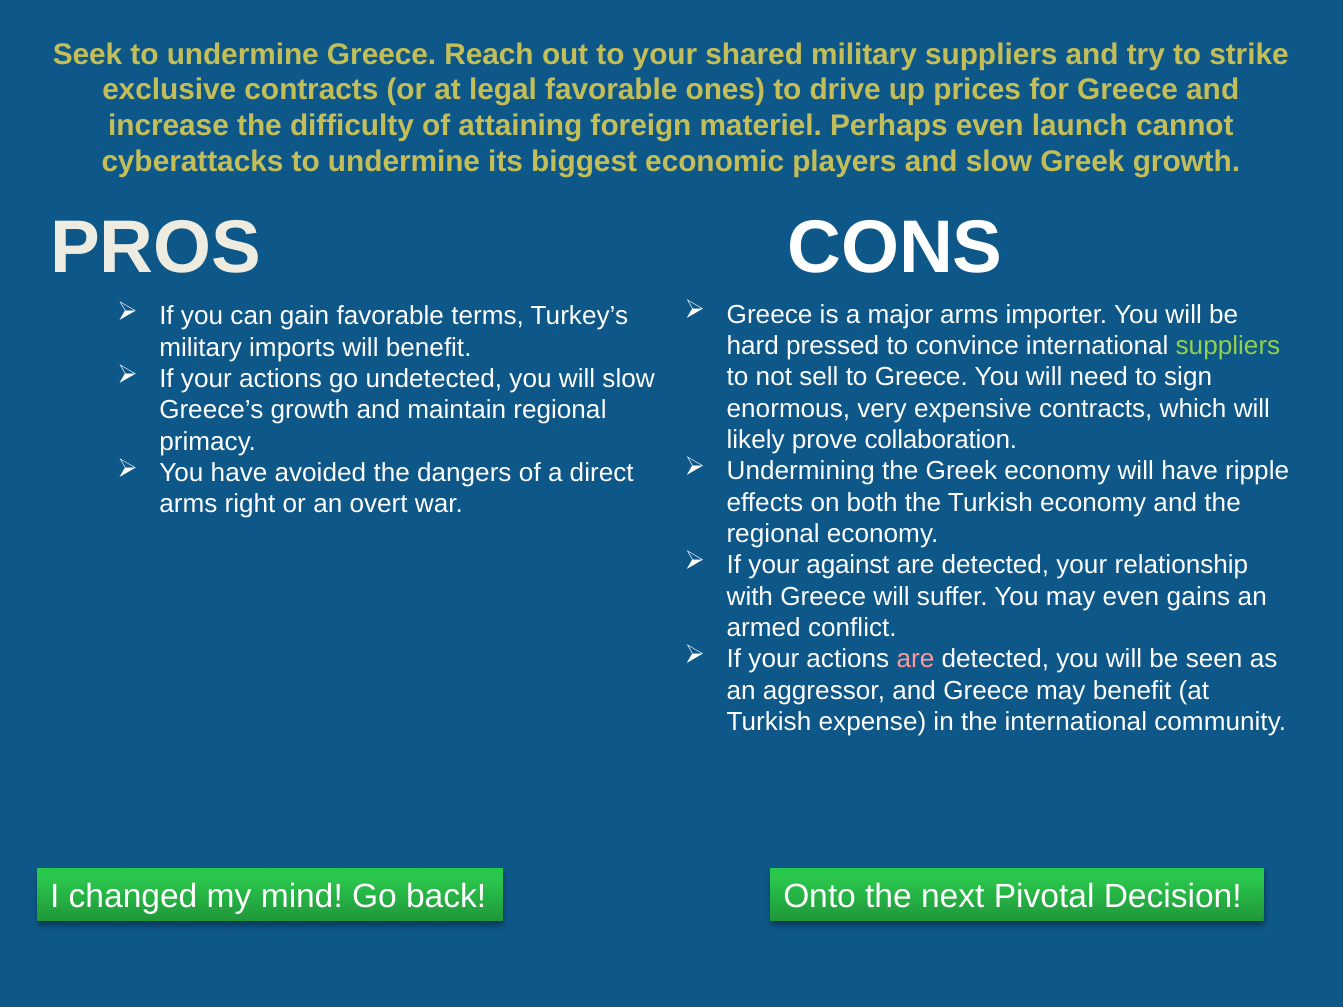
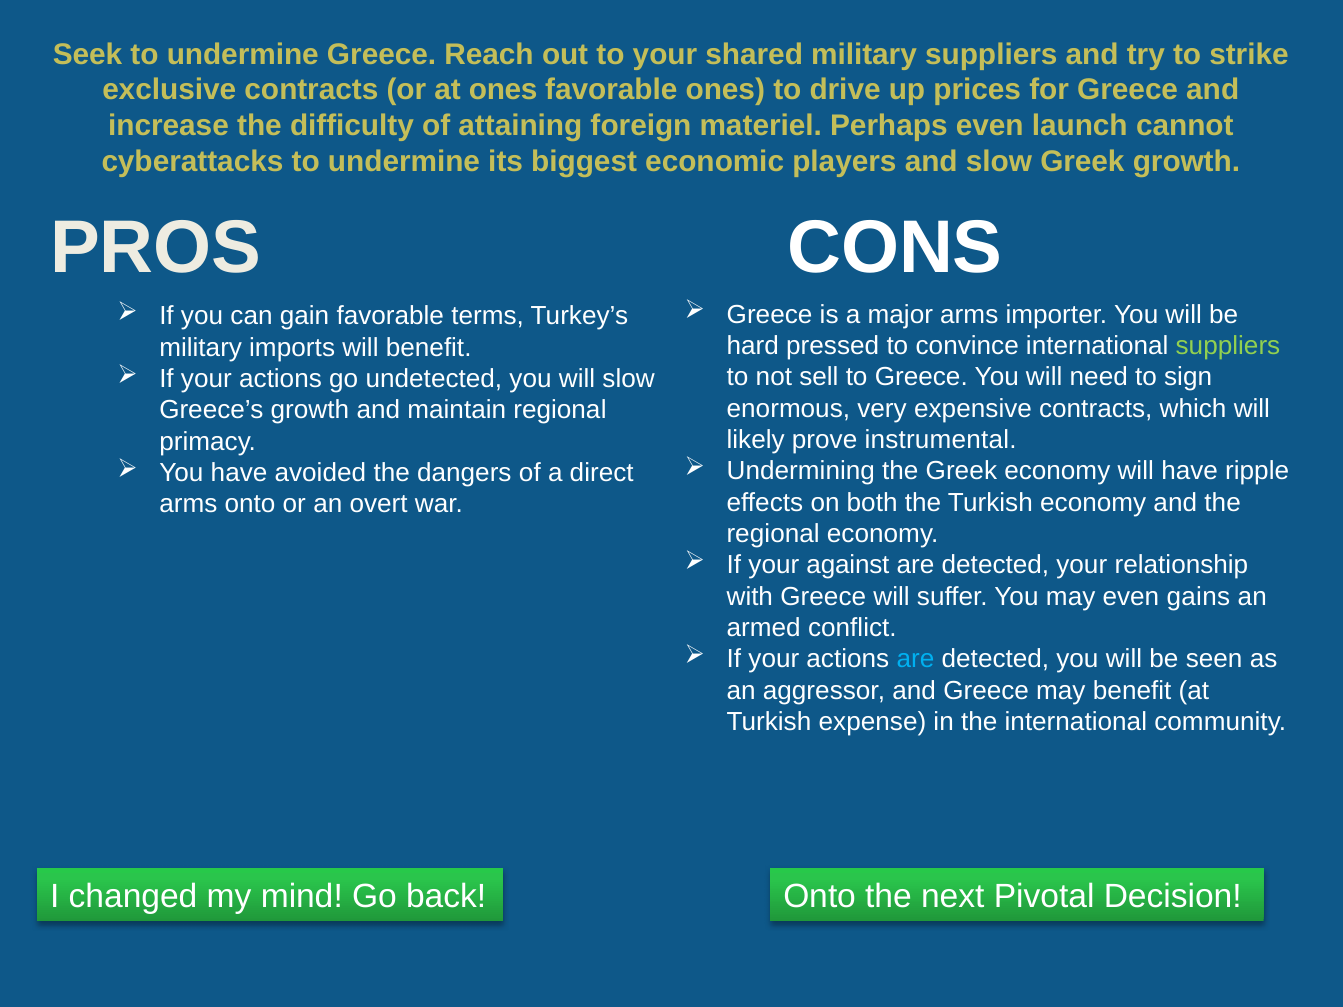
at legal: legal -> ones (503, 90)
collaboration: collaboration -> instrumental (941, 440)
arms right: right -> onto (250, 504)
are colour: pink -> light blue (915, 659)
